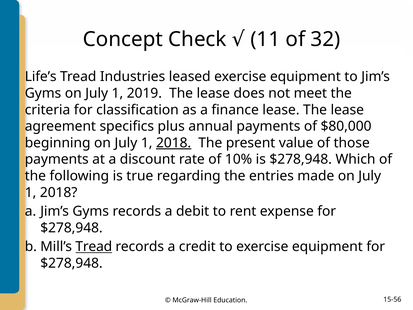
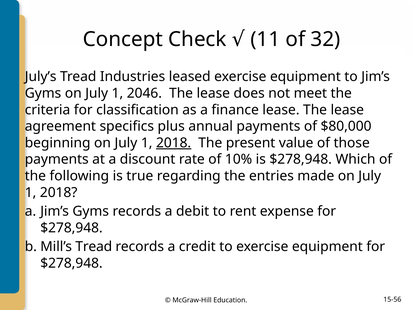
Life’s: Life’s -> July’s (41, 77)
2019: 2019 -> 2046 (144, 93)
Tread underline: present -> none (94, 246)
